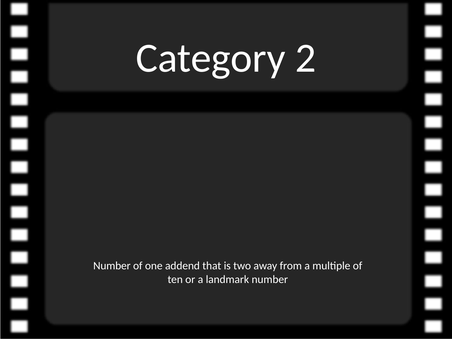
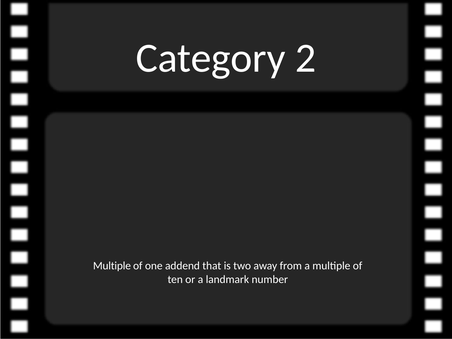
Number: Number -> Multiple (112, 266)
